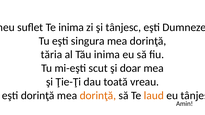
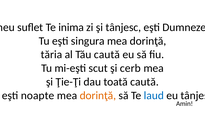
Tău inima: inima -> caută (107, 55)
doar: doar -> cerb (130, 68)
toată vreau: vreau -> caută (145, 82)
eşti dorinţă: dorinţă -> noapte (38, 96)
laud colour: orange -> blue (154, 96)
